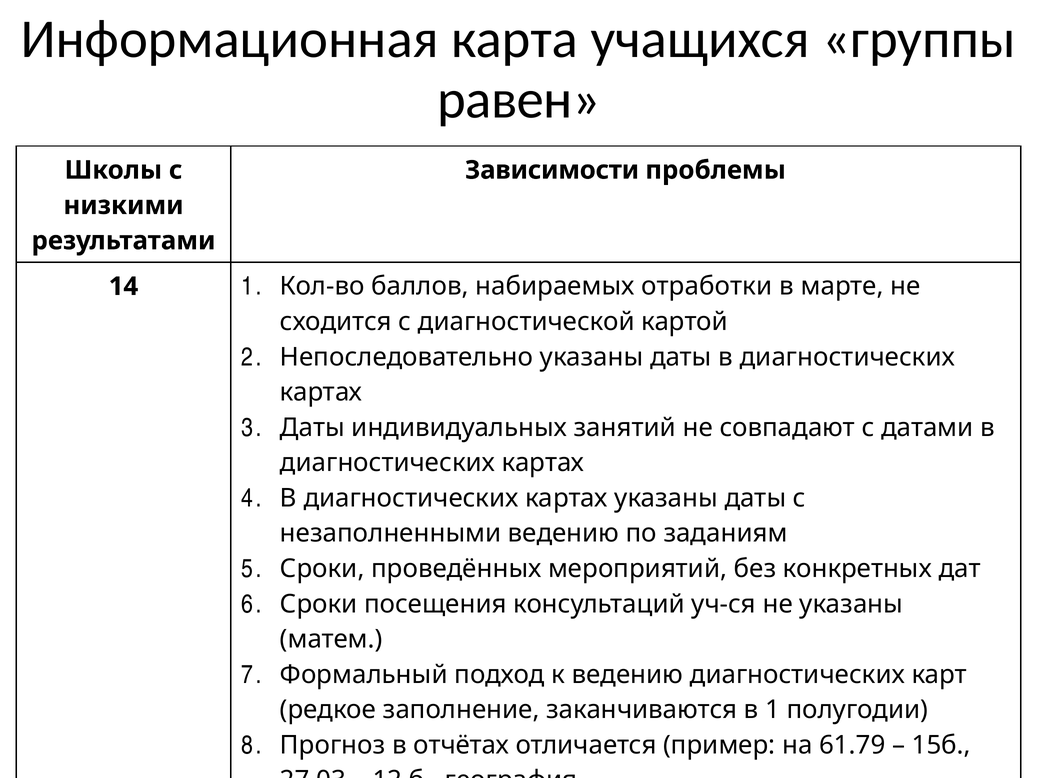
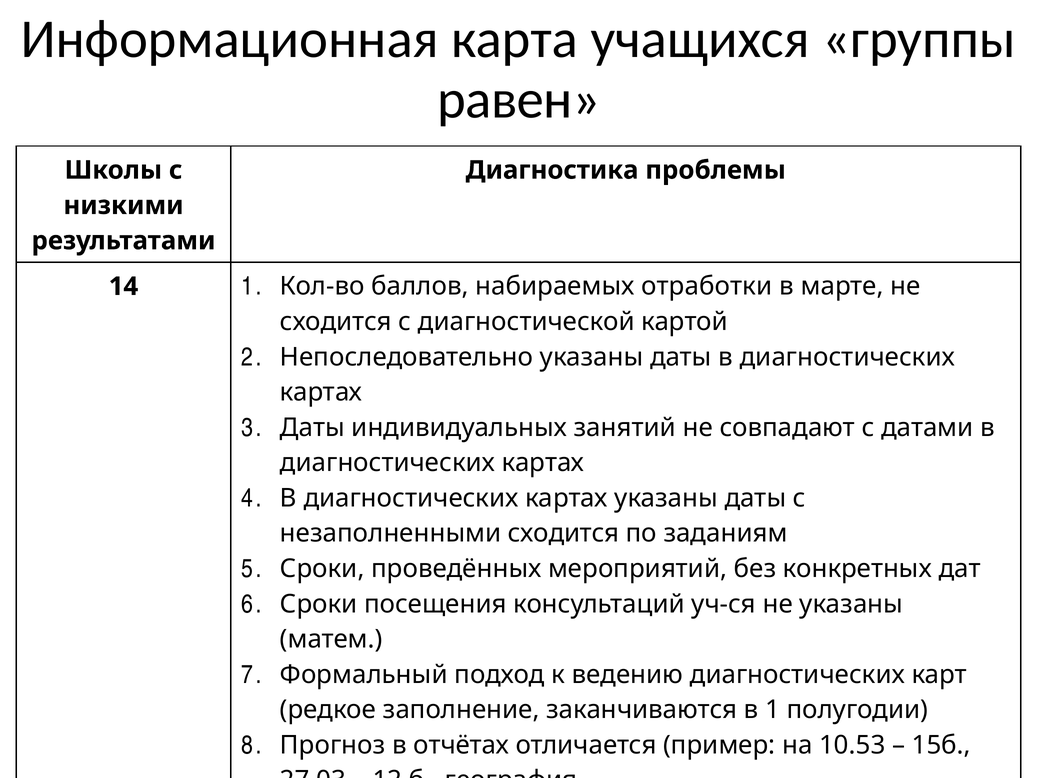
Зависимости: Зависимости -> Диагностика (552, 170)
незаполненными ведению: ведению -> сходится (564, 533)
61.79: 61.79 -> 10.53 (852, 745)
